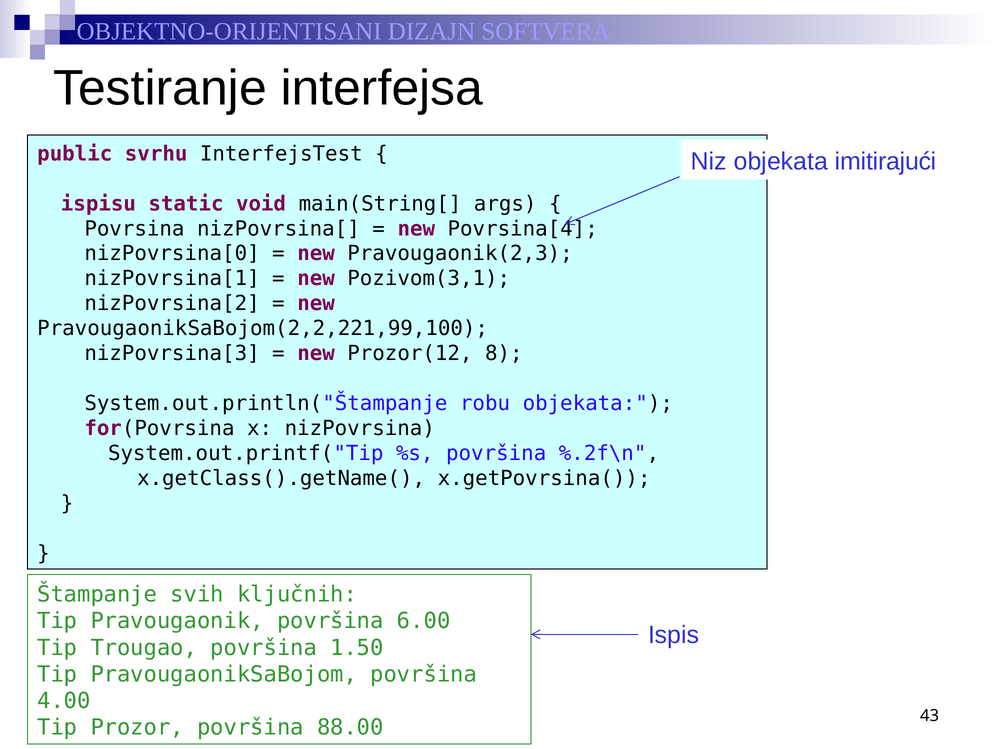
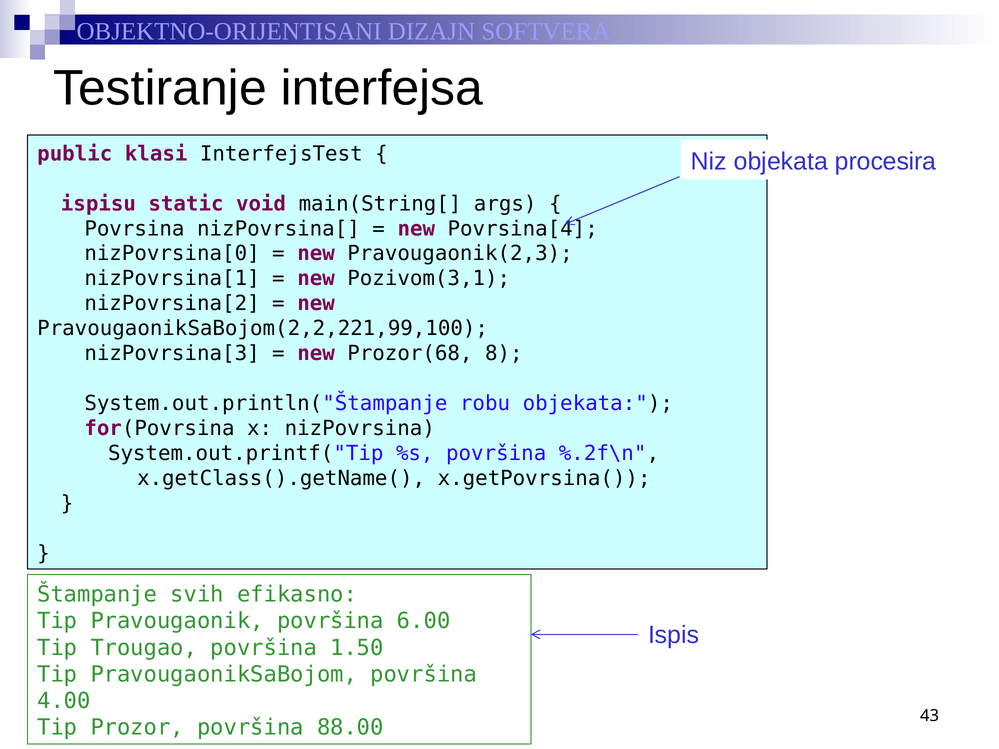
svrhu: svrhu -> klasi (156, 154)
imitirajući: imitirajući -> procesira (886, 161)
Prozor(12: Prozor(12 -> Prozor(68 (410, 354)
ključnih: ključnih -> efikasno (297, 595)
